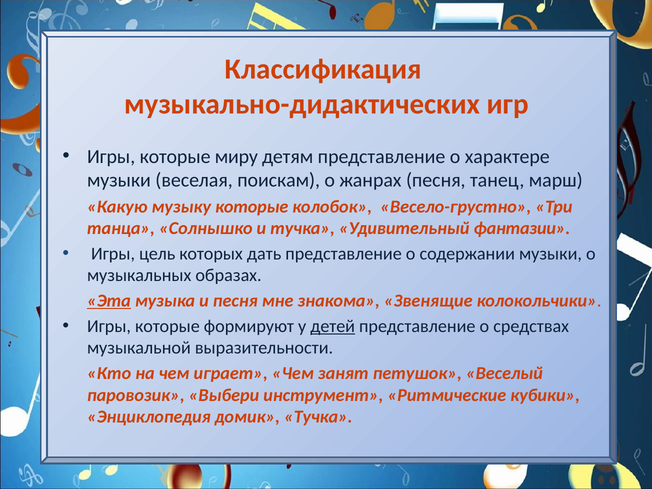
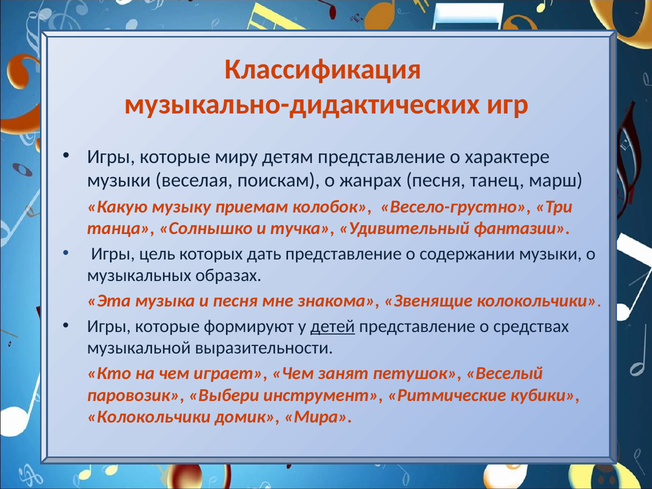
музыку которые: которые -> приемам (252, 207)
Эта underline: present -> none (109, 301)
Энциклопедия: Энциклопедия -> Колокольчики (149, 417)
домик Тучка: Тучка -> Мира (318, 417)
